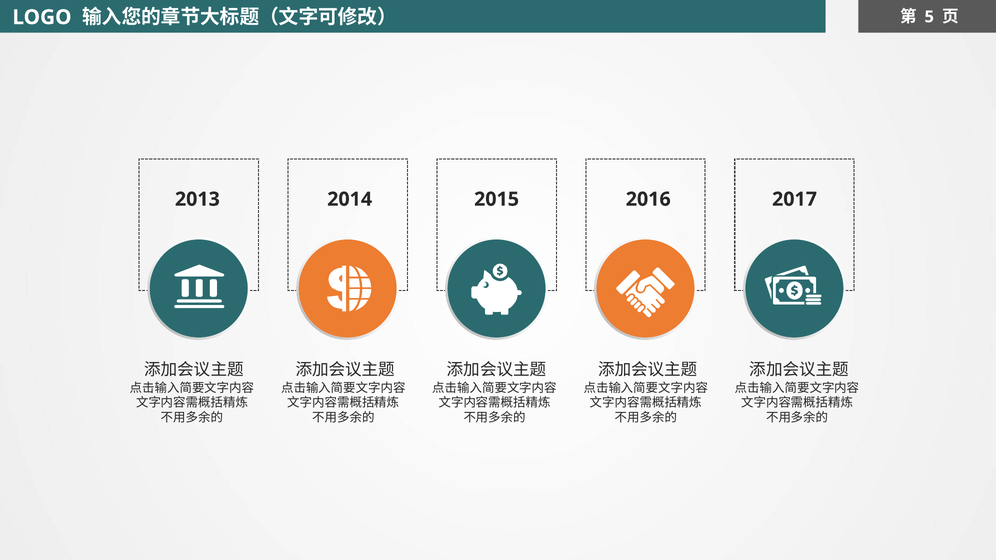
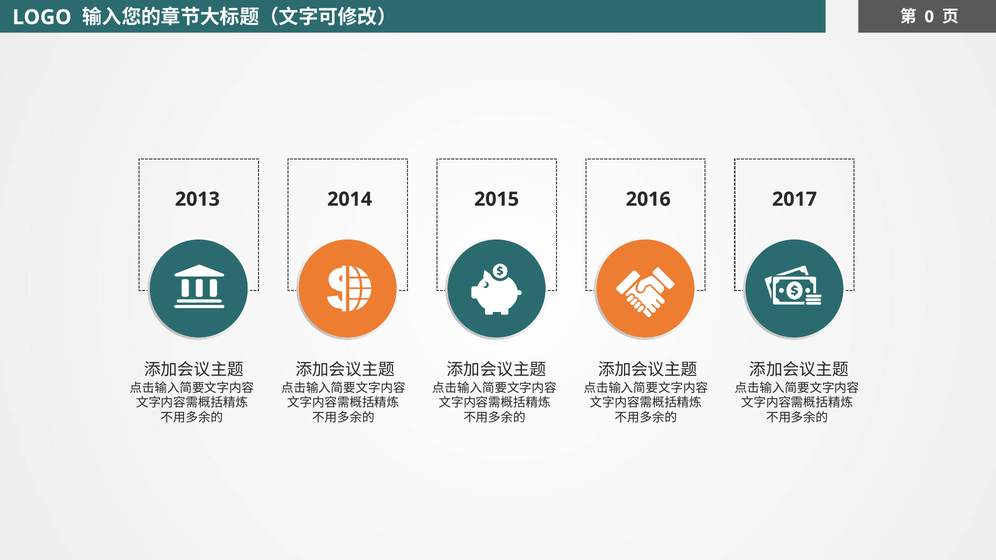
5: 5 -> 0 (929, 17)
